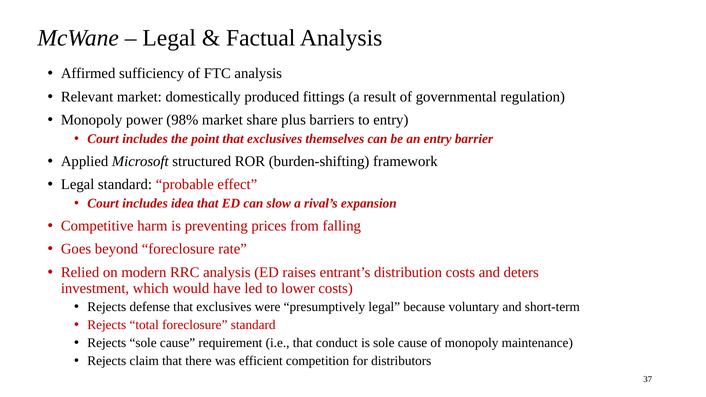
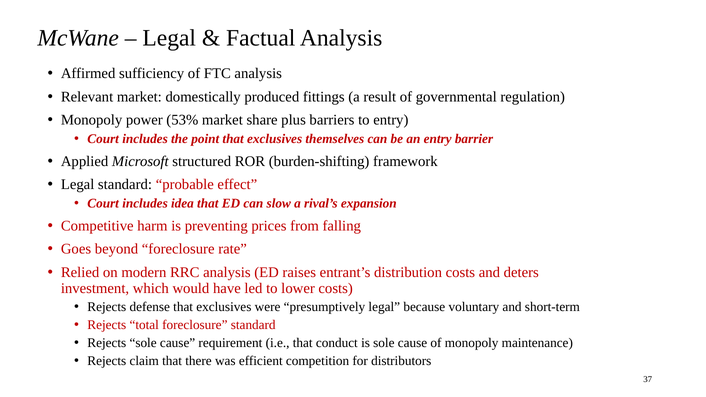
98%: 98% -> 53% (182, 120)
